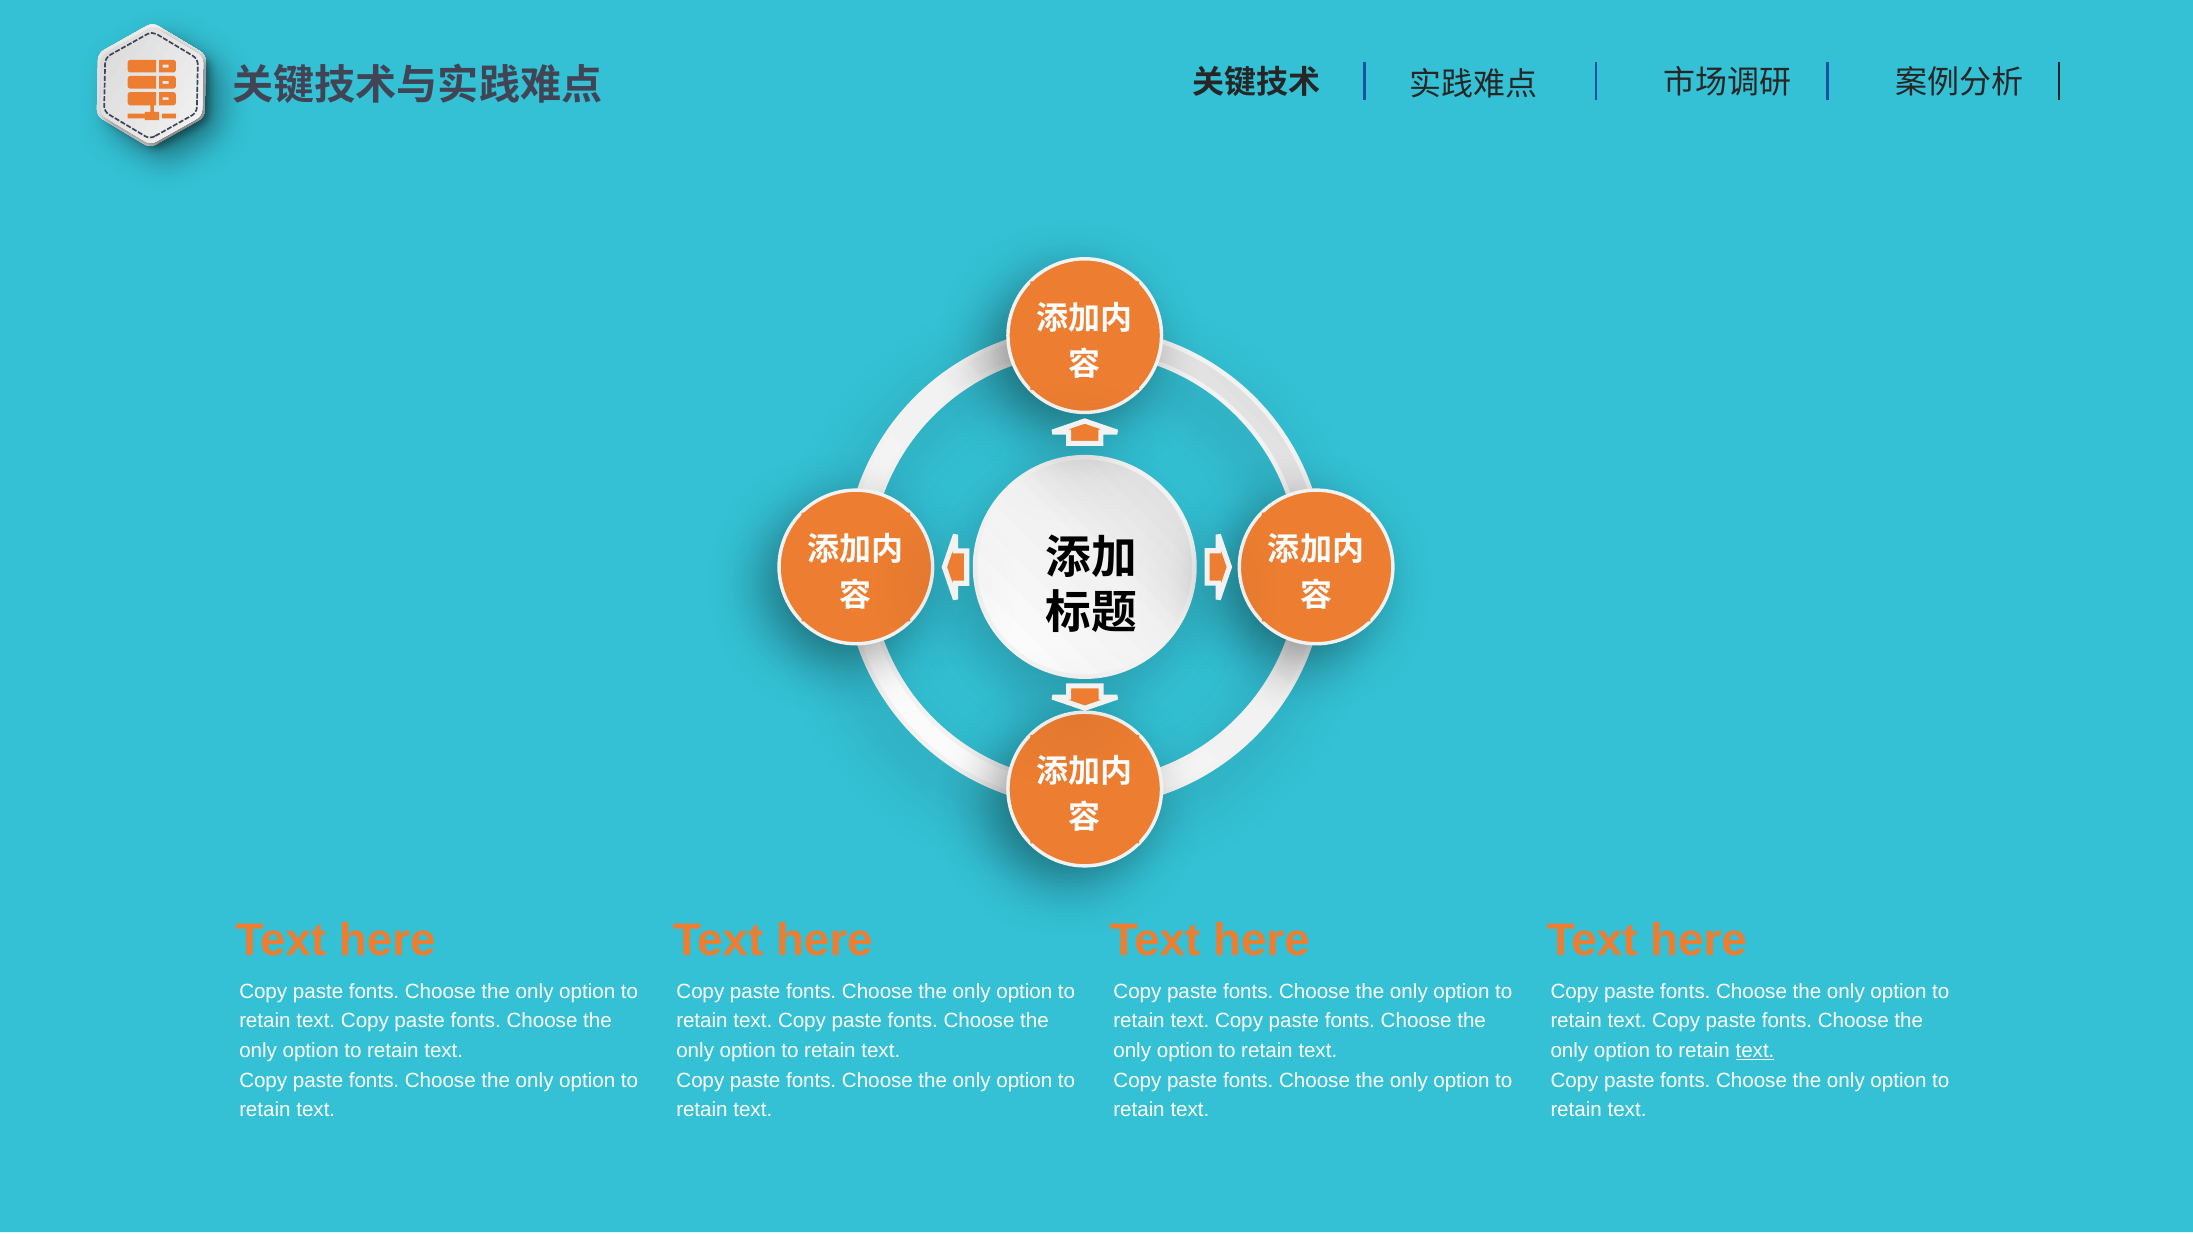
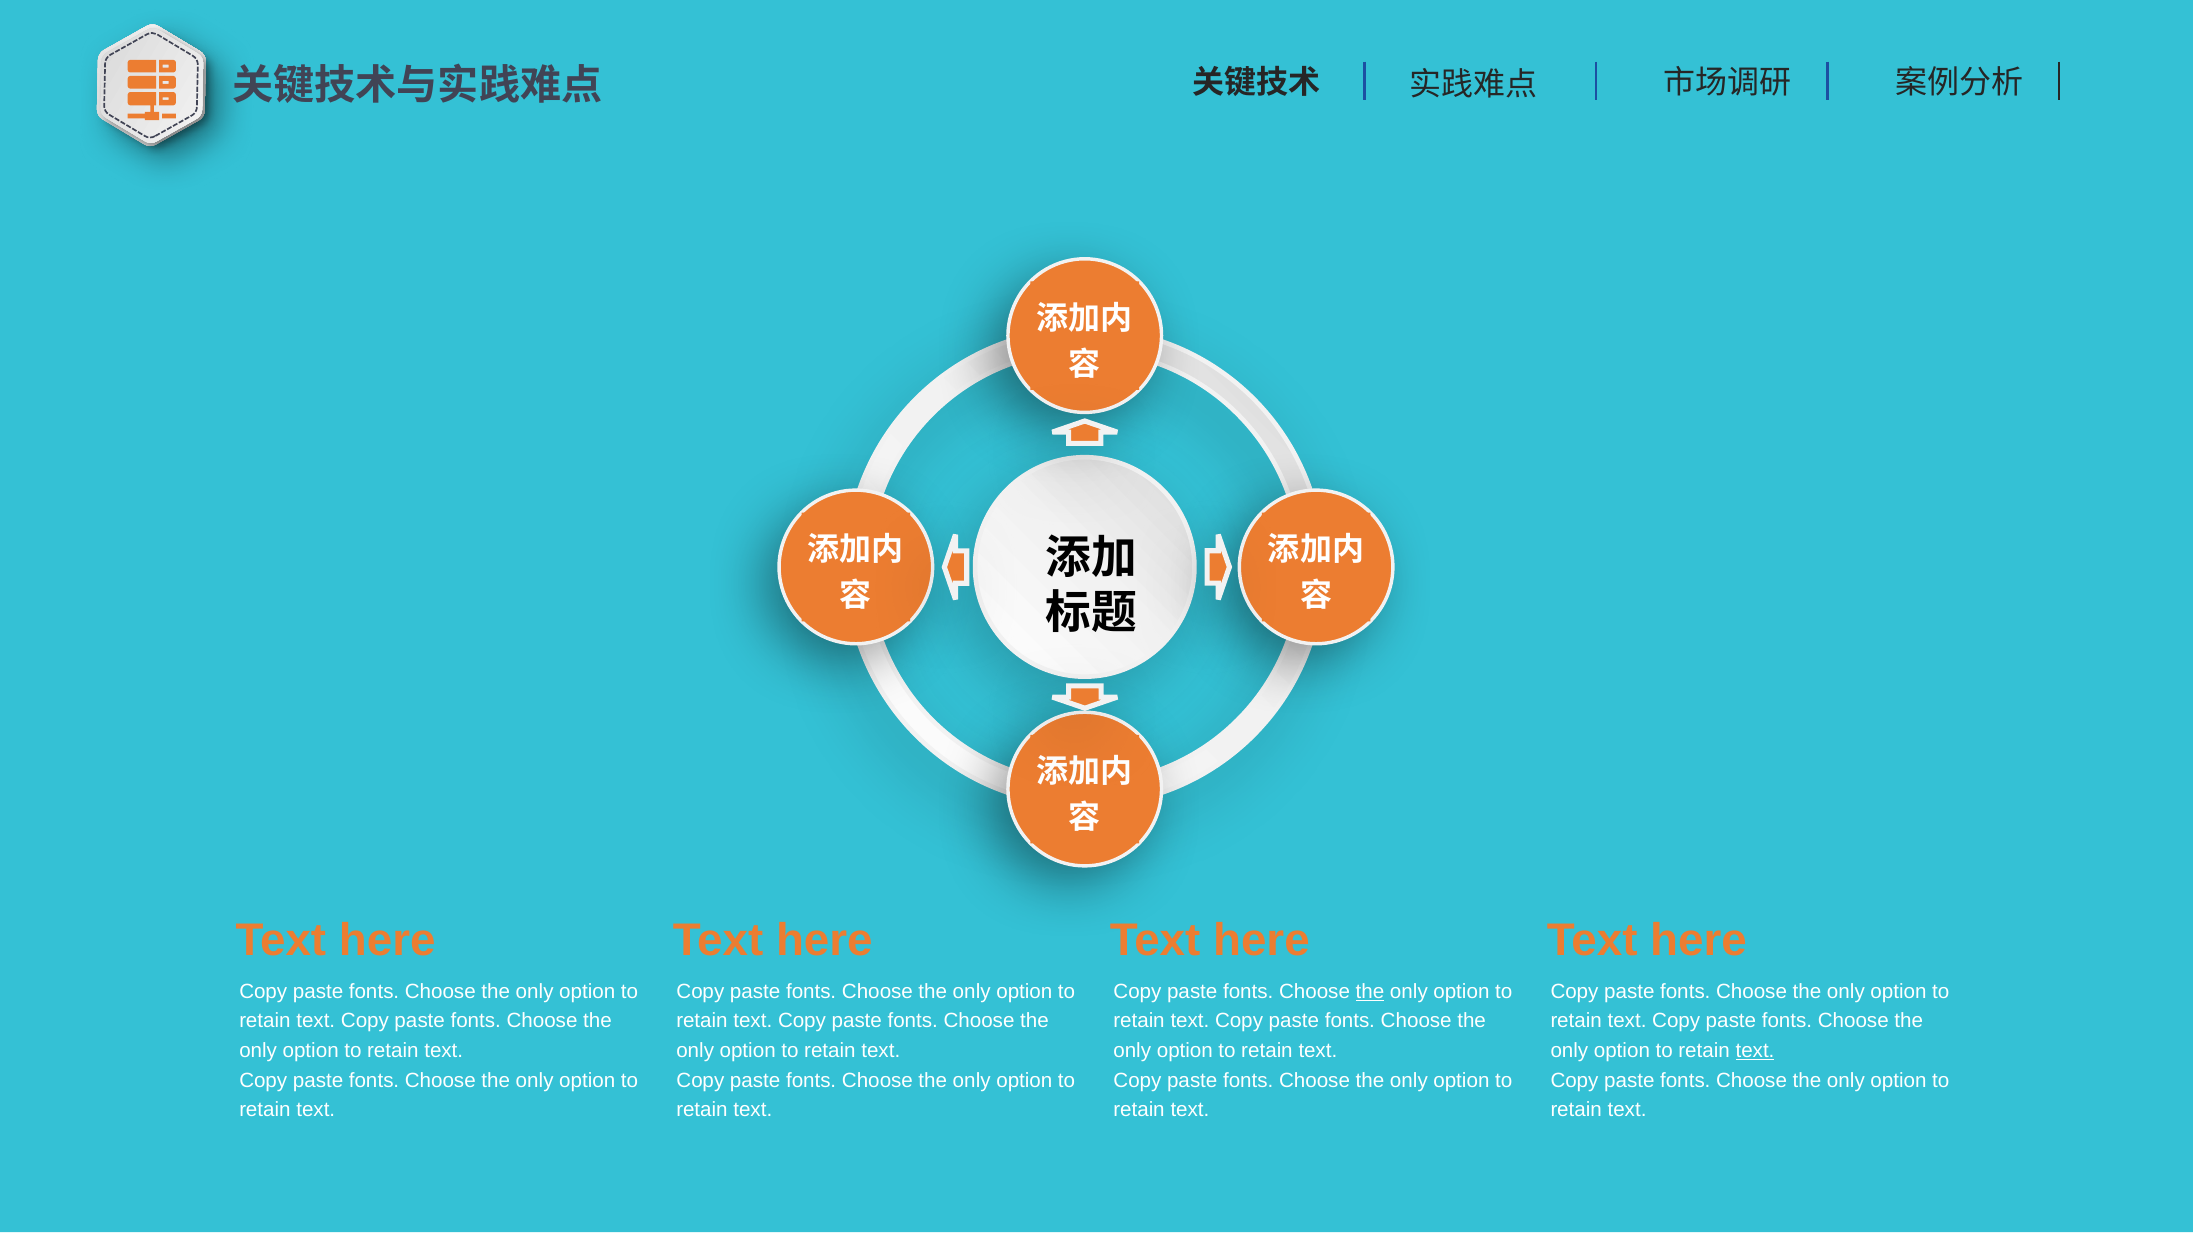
the underline: none -> present (1370, 991)
